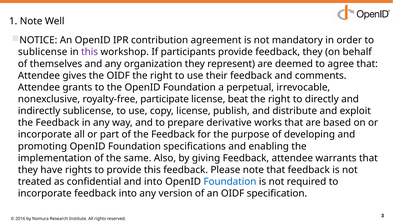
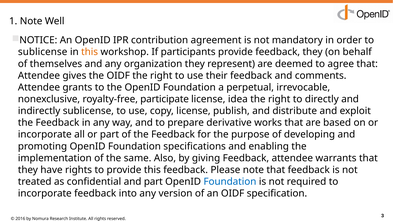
this colour: purple -> orange (90, 52)
beat: beat -> idea (238, 99)
and into: into -> part (153, 182)
